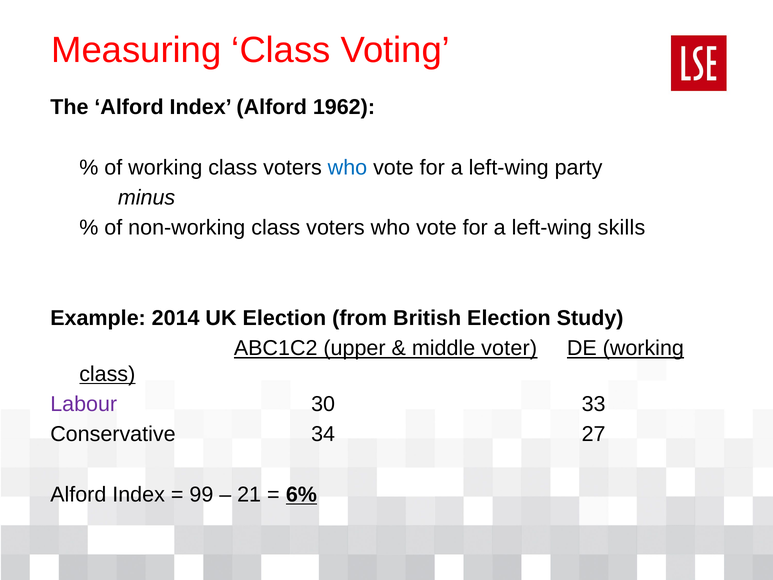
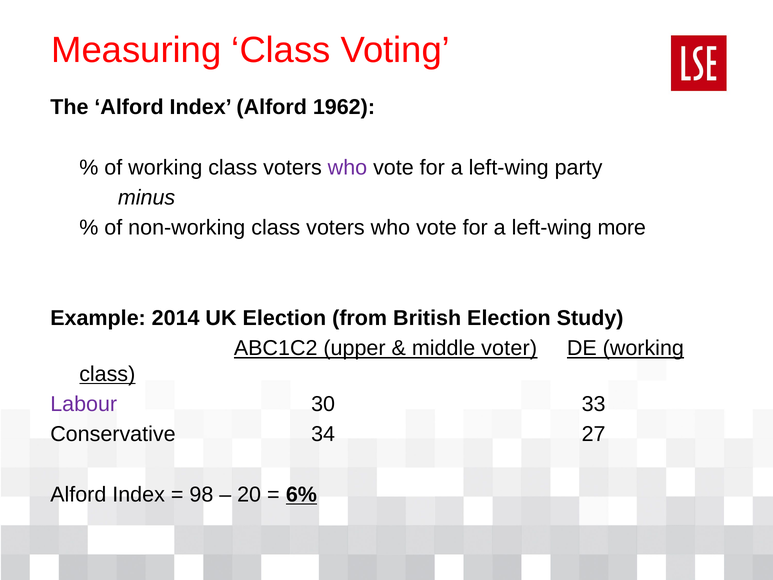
who colour: blue -> purple (347, 167)
skills: skills -> more (622, 228)
99: 99 -> 98 (201, 494)
21: 21 -> 20 (249, 494)
